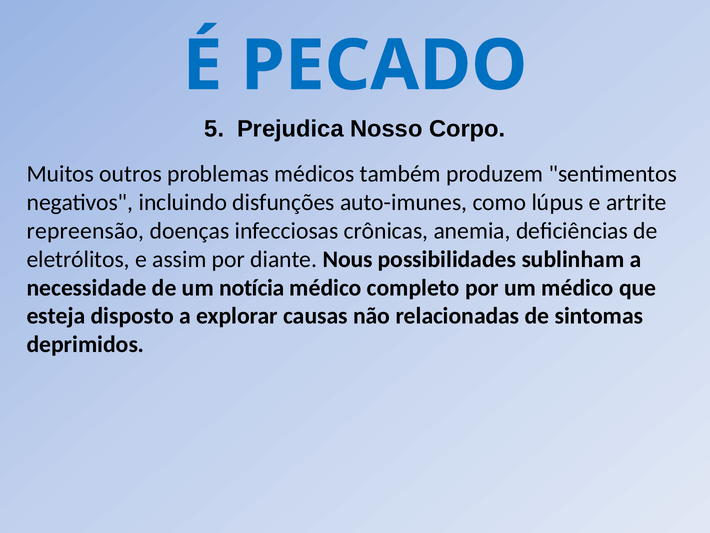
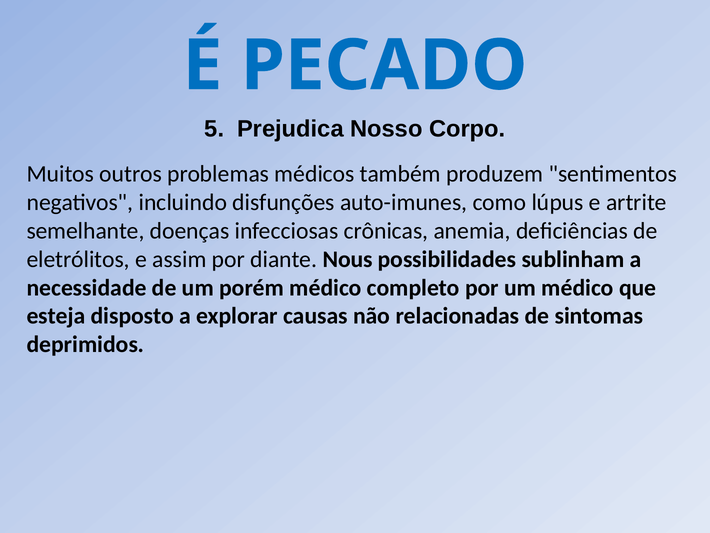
repreensão: repreensão -> semelhante (86, 231)
notícia: notícia -> porém (252, 287)
